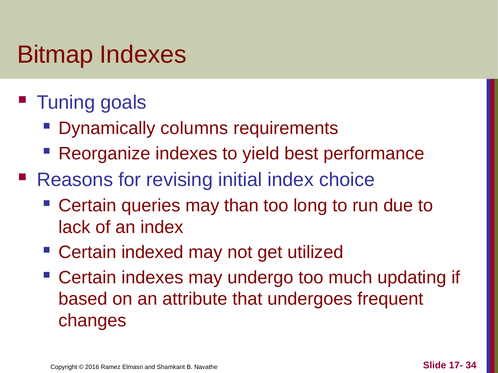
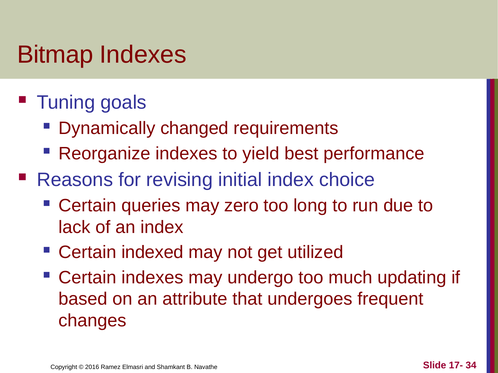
columns: columns -> changed (194, 129)
than: than -> zero (241, 206)
